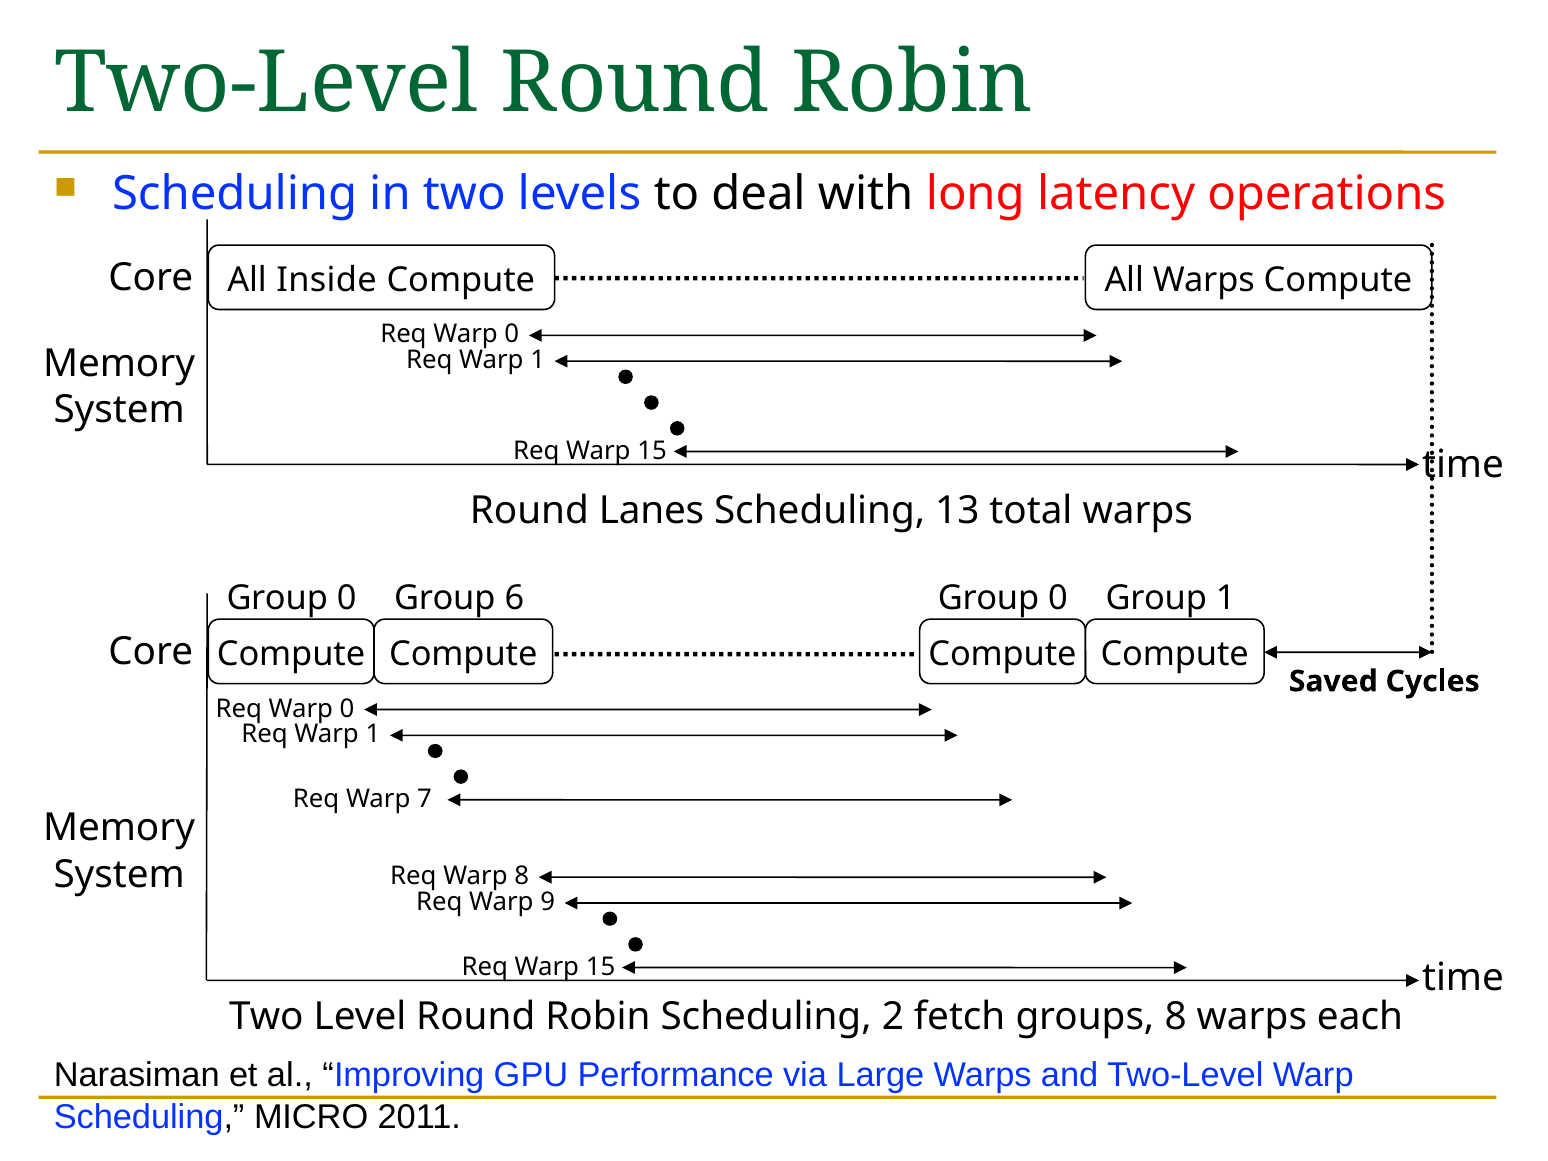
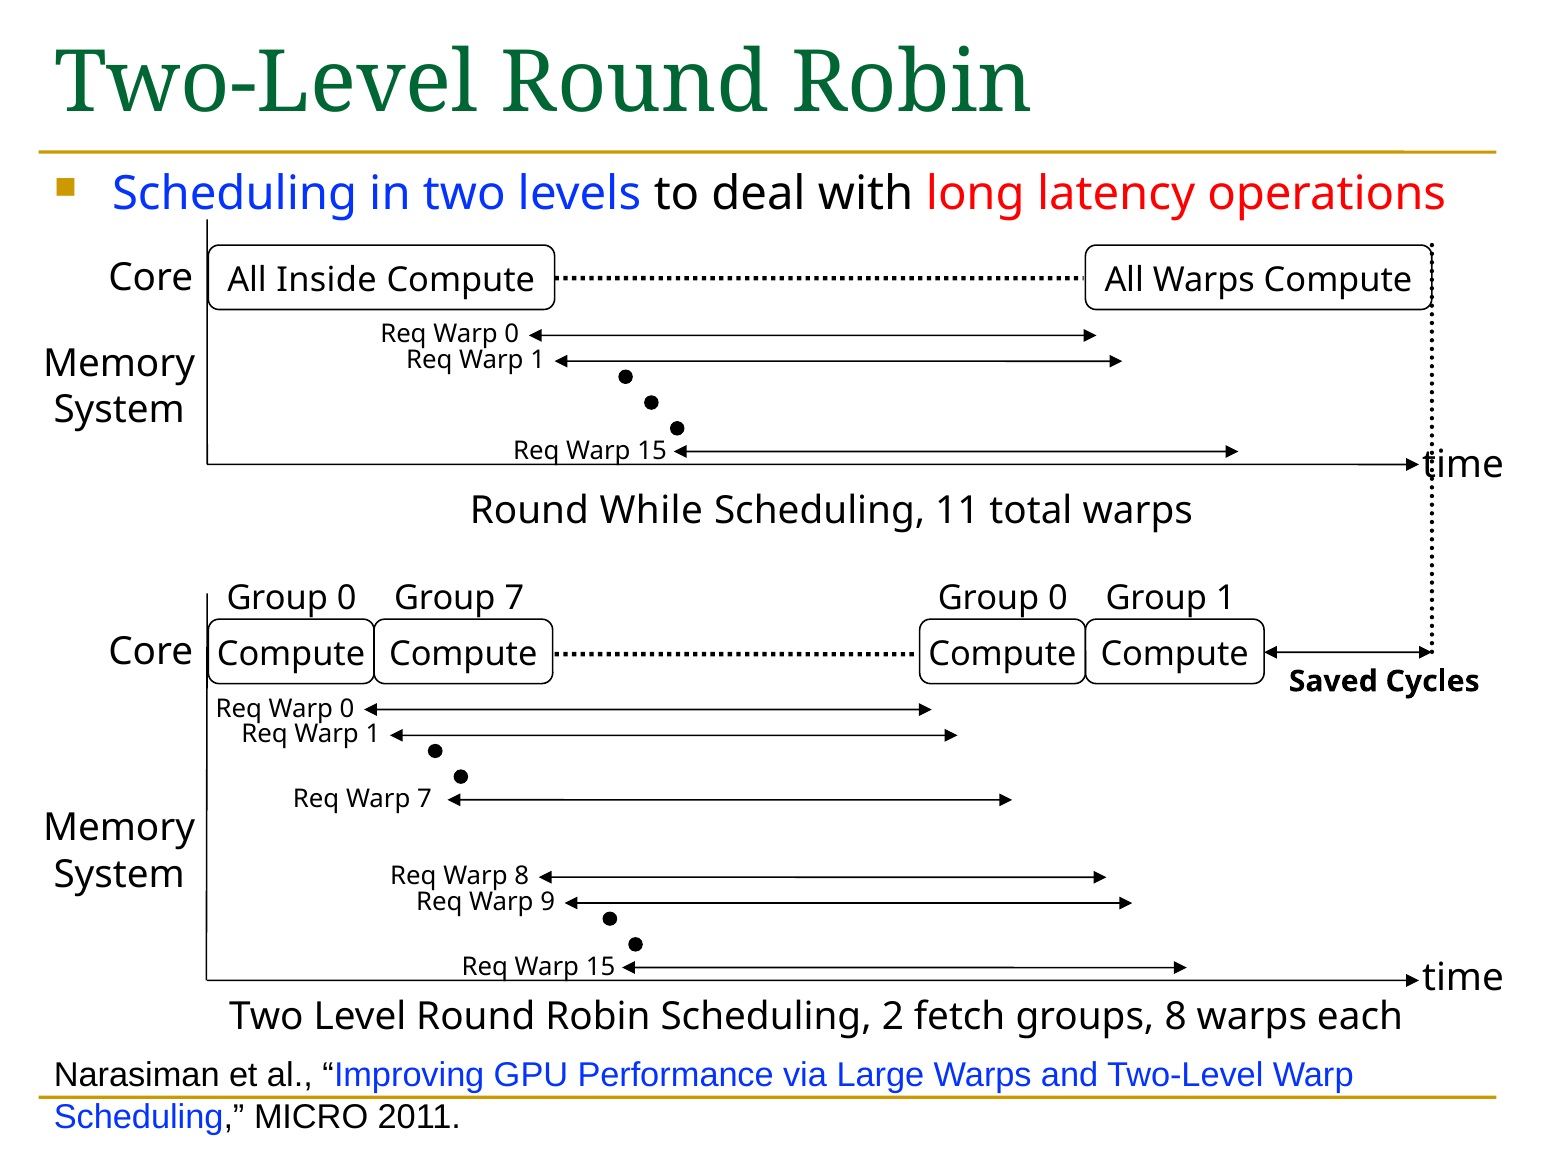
Lanes: Lanes -> While (651, 511)
13: 13 -> 11 (957, 511)
Group 6: 6 -> 7 (514, 598)
